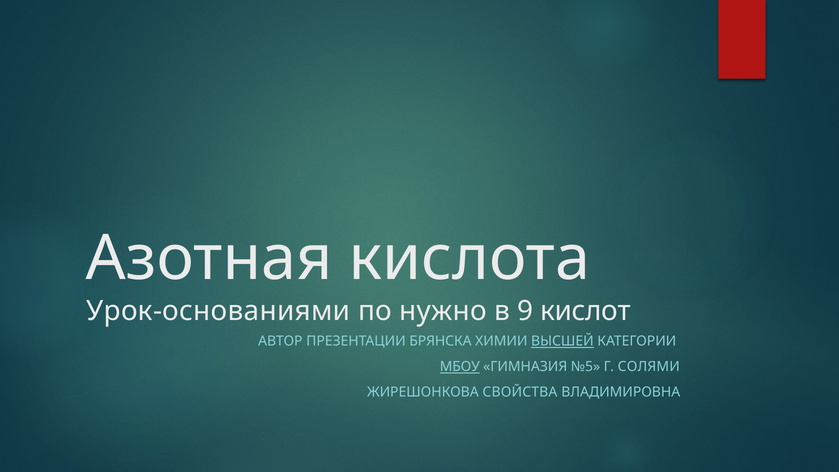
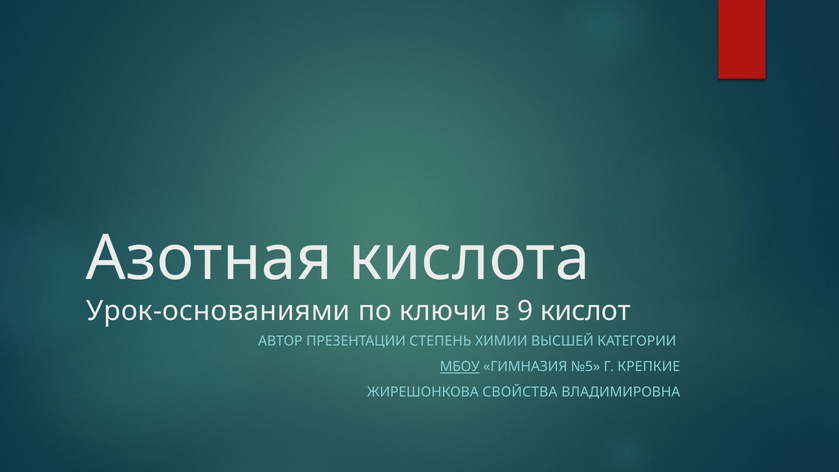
нужно: нужно -> ключи (443, 311)
БРЯНСКА: БРЯНСКА -> СТЕПЕНЬ (440, 341)
ВЫСШЕЙ underline: present -> none (562, 341)
СОЛЯМИ: СОЛЯМИ -> КРЕПКИЕ (649, 367)
